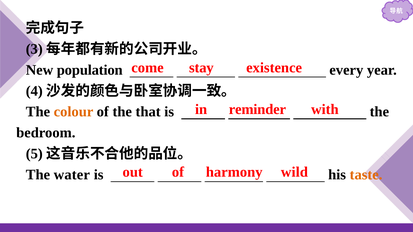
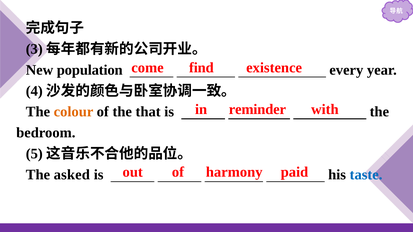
stay: stay -> find (201, 68)
wild: wild -> paid (294, 172)
water: water -> asked (72, 175)
taste colour: orange -> blue (366, 175)
